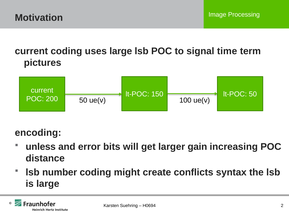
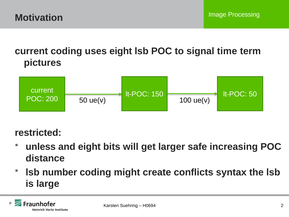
uses large: large -> eight (121, 51)
encoding: encoding -> restricted (38, 133)
and error: error -> eight (89, 147)
gain: gain -> safe (197, 147)
